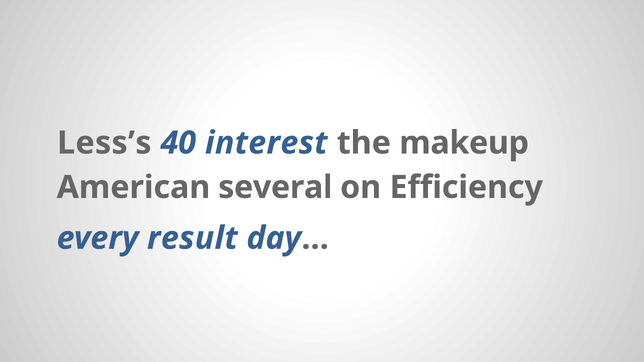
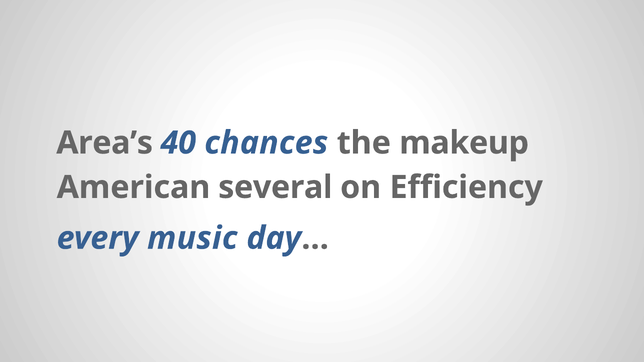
Less’s: Less’s -> Area’s (105, 143)
interest: interest -> chances (266, 143)
result: result -> music (192, 238)
